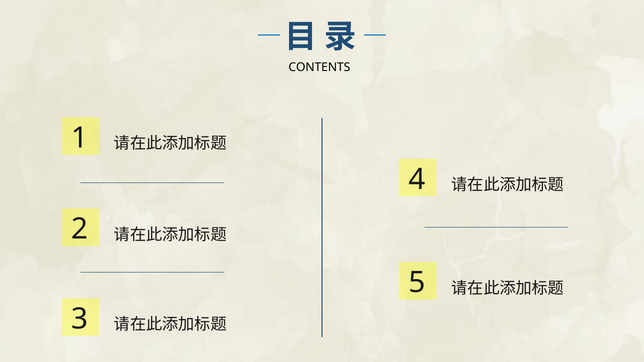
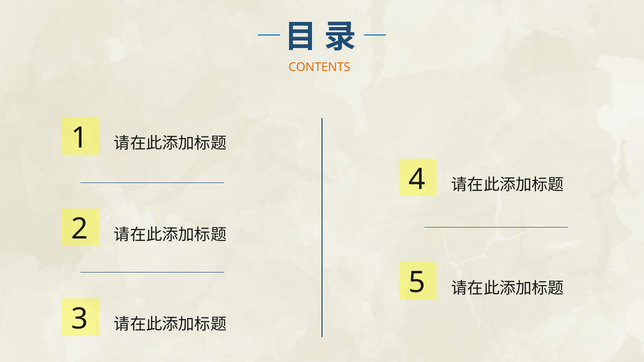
CONTENTS colour: black -> orange (319, 67)
